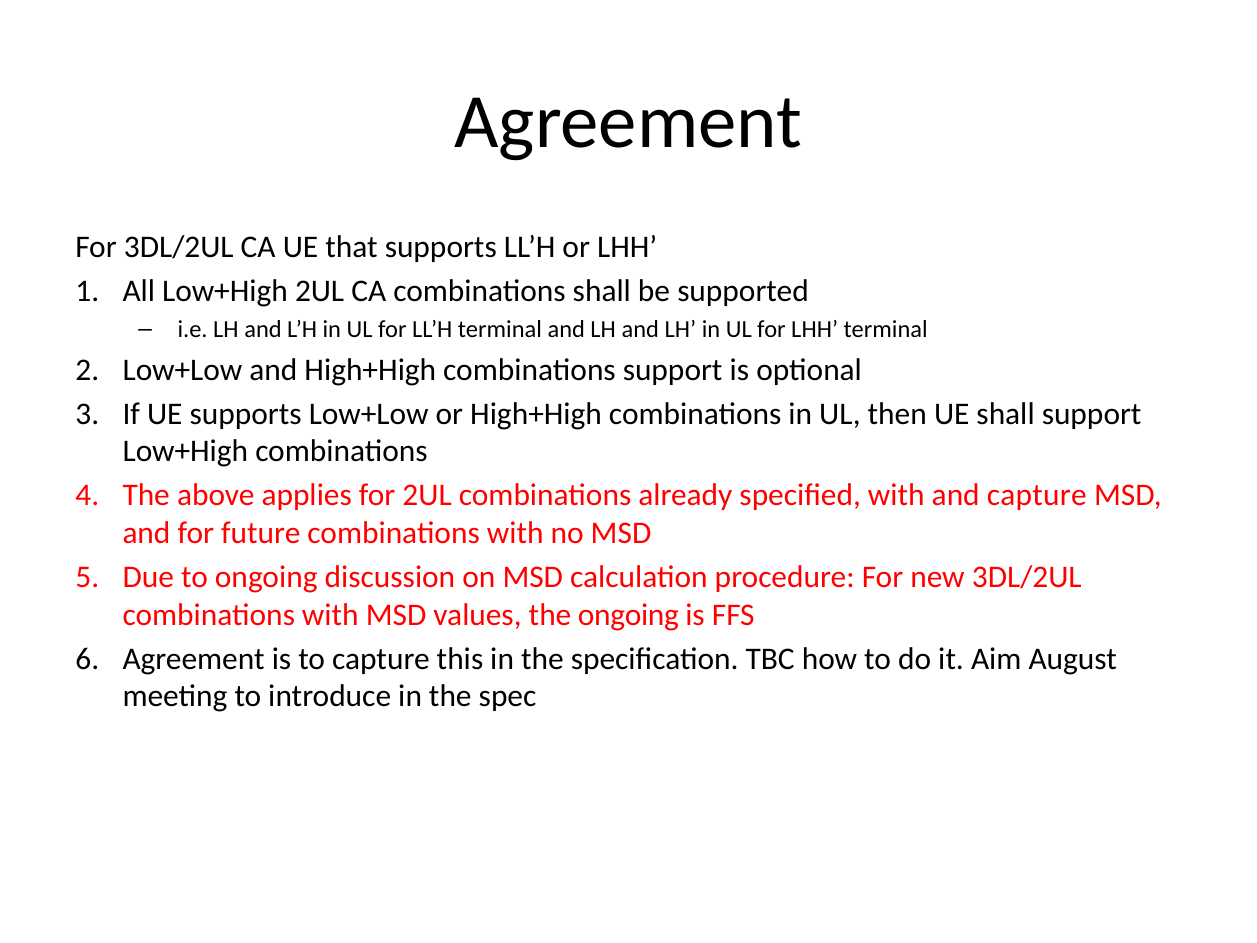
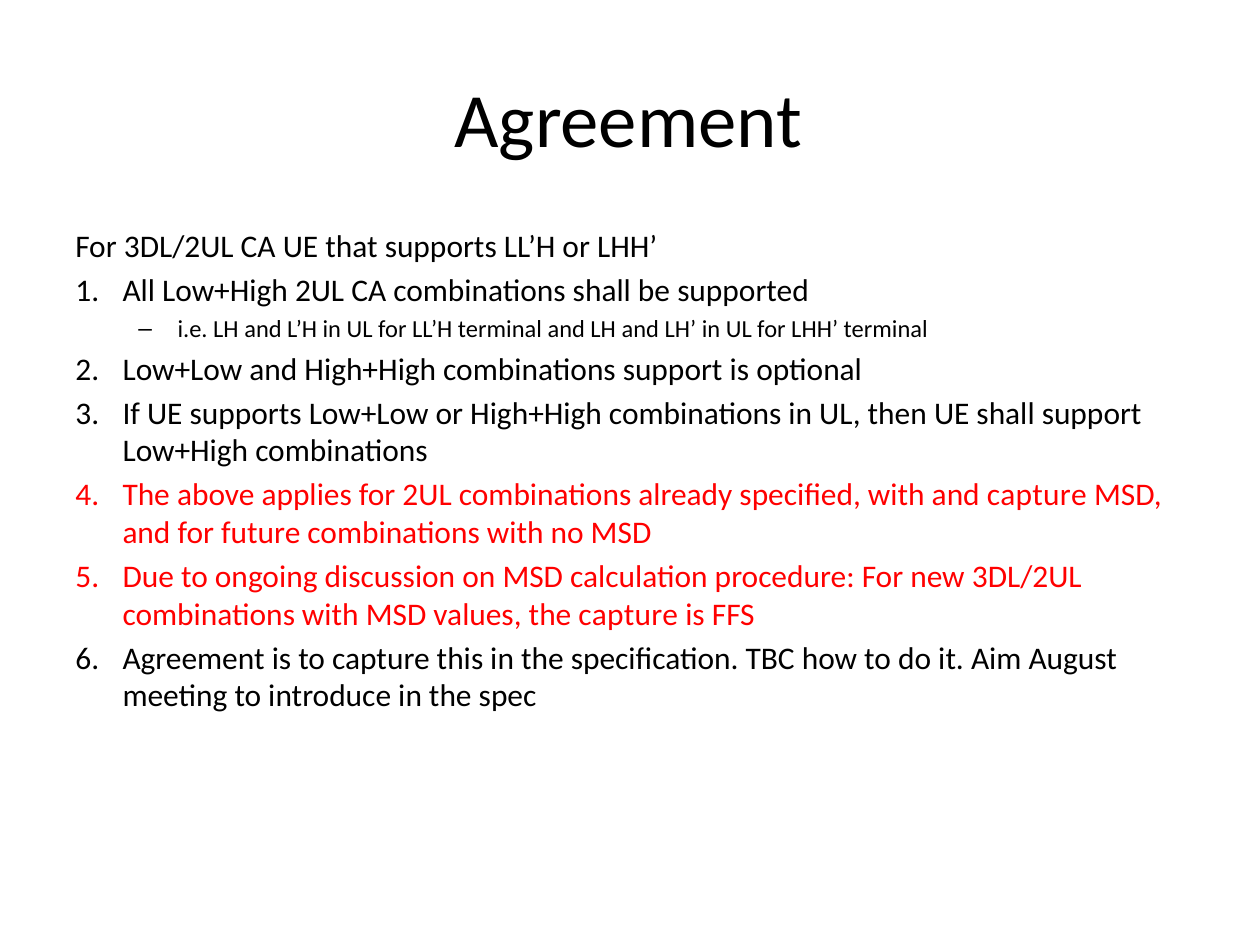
the ongoing: ongoing -> capture (628, 615)
